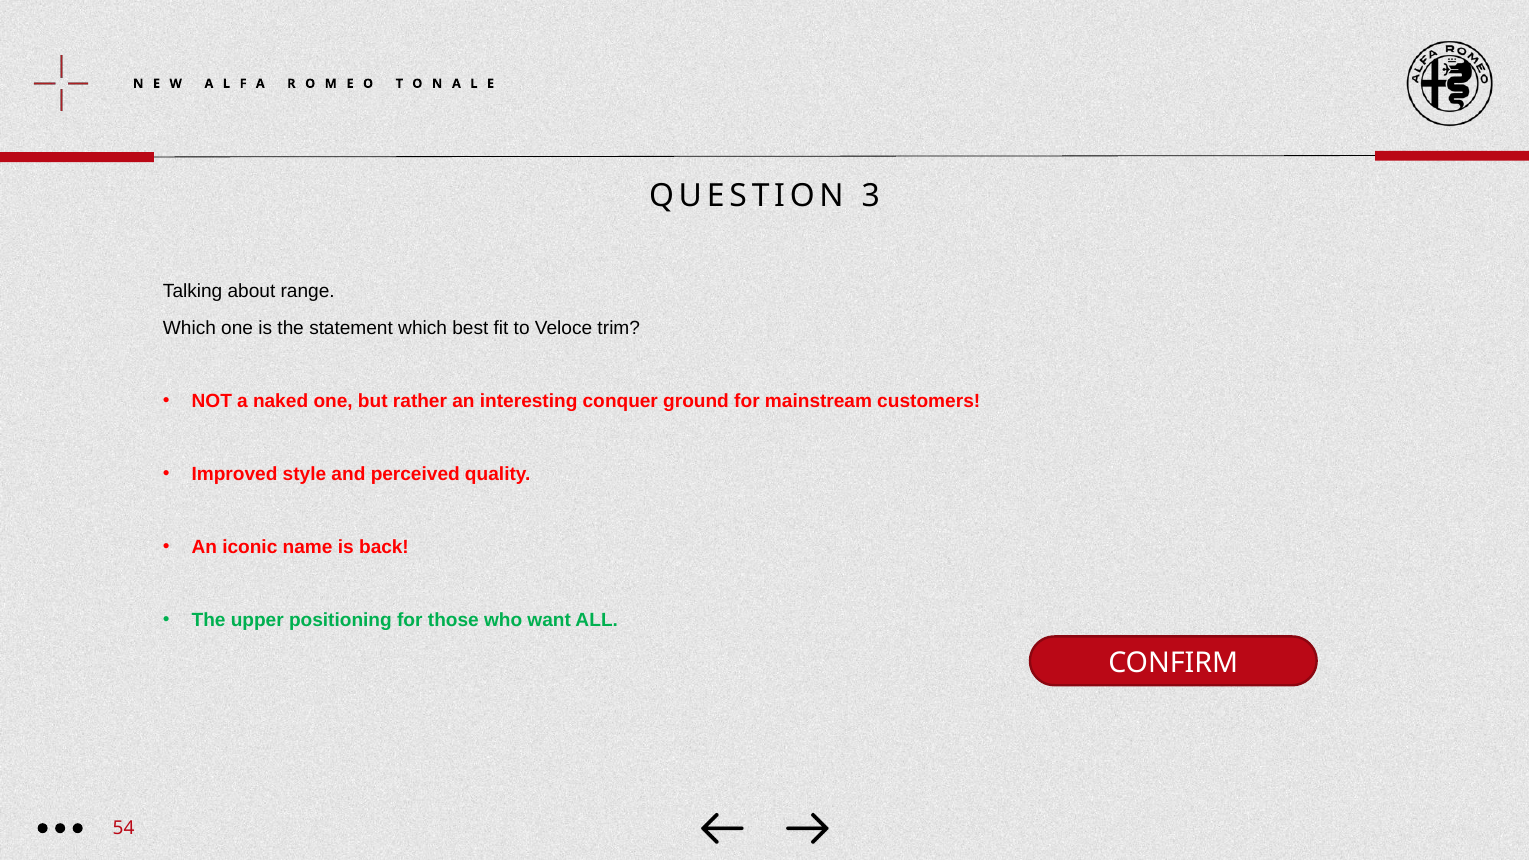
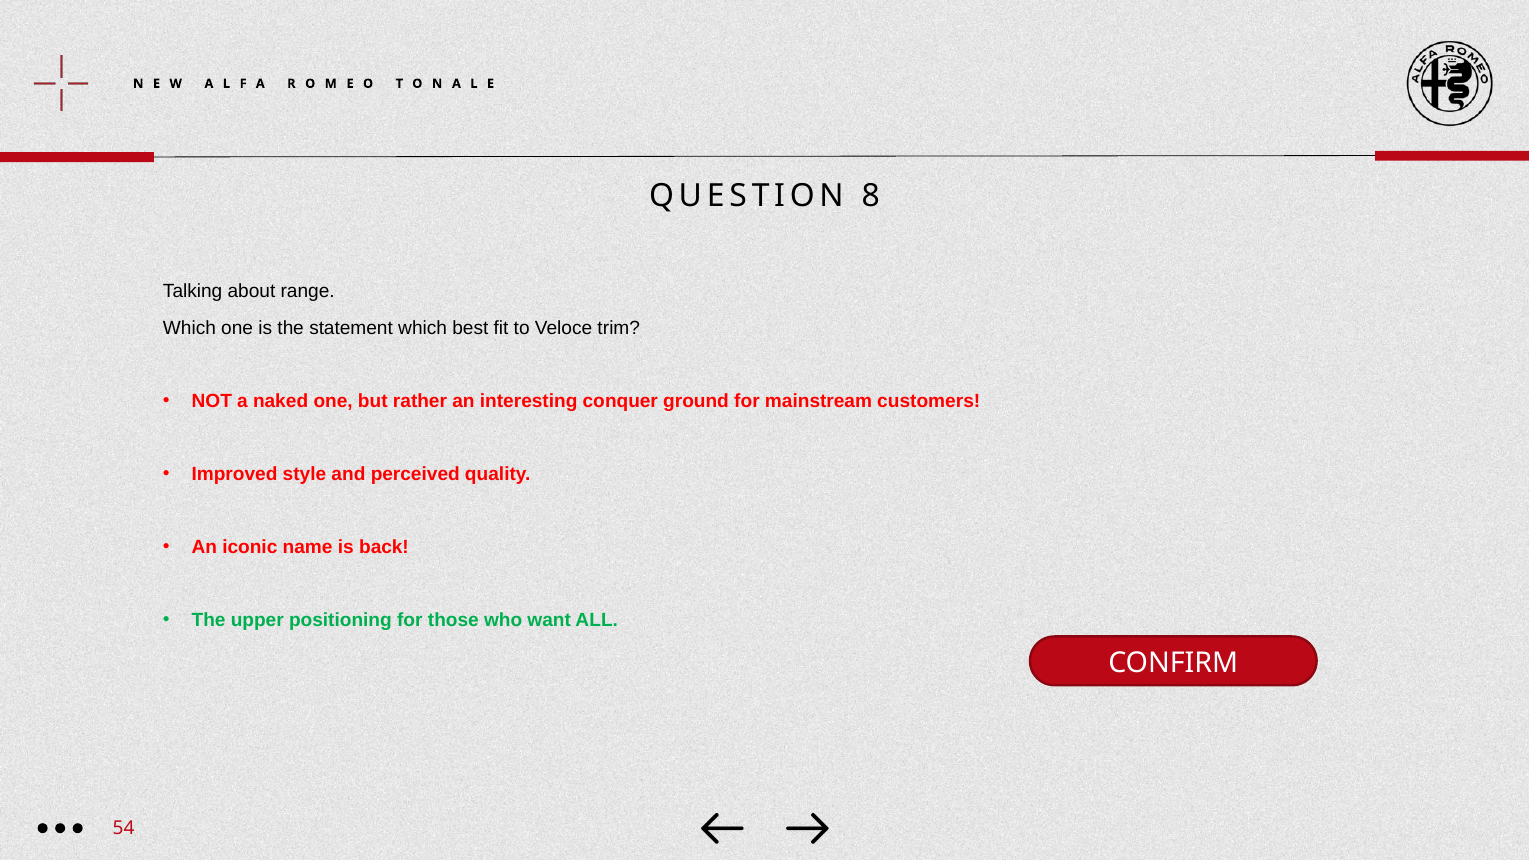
3: 3 -> 8 (871, 196)
